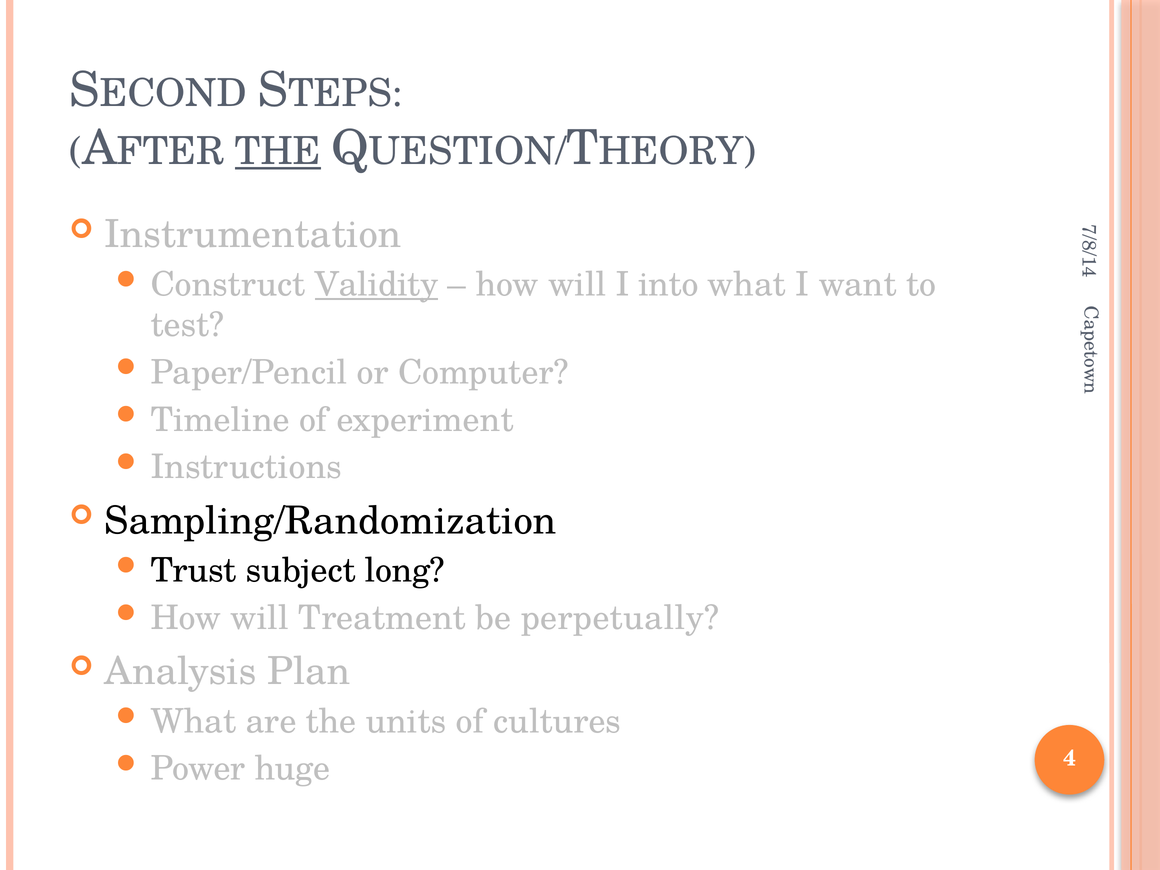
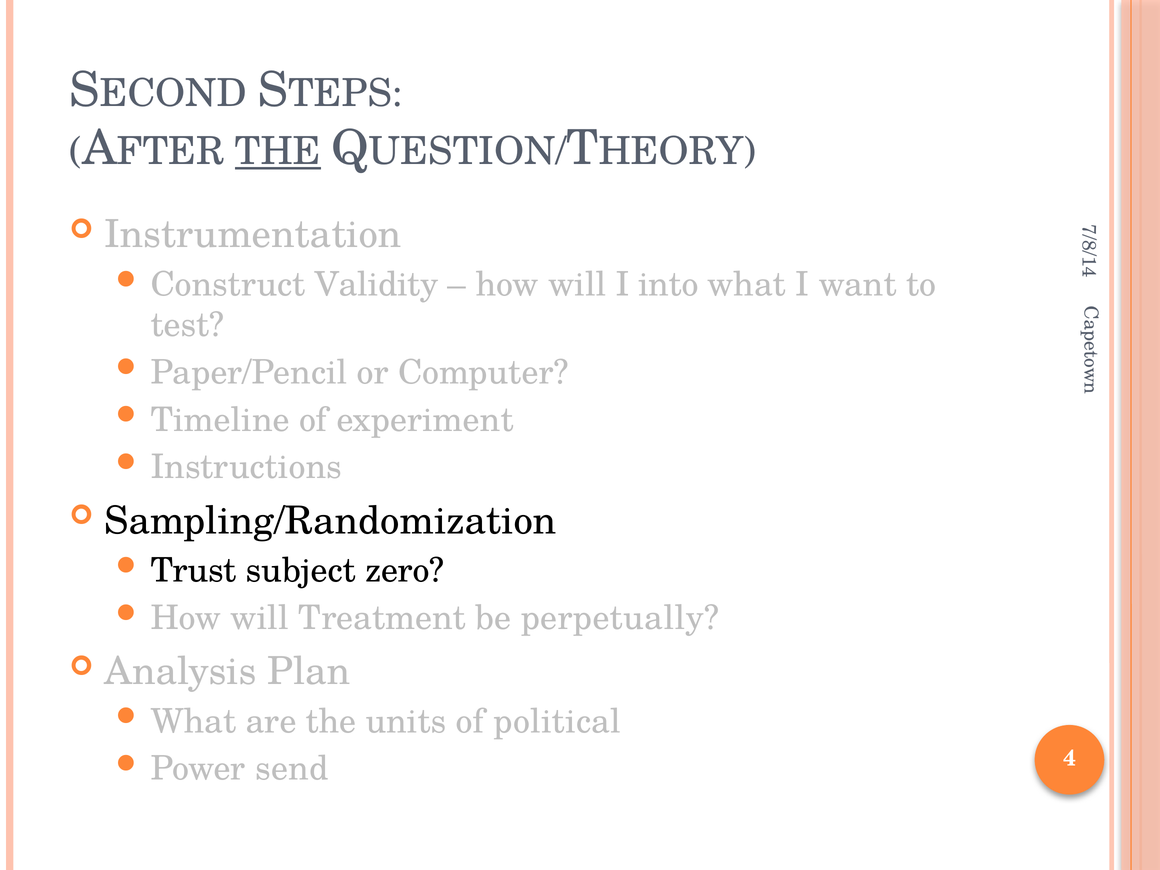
Validity underline: present -> none (377, 285)
long: long -> zero (405, 571)
cultures: cultures -> political (557, 721)
huge: huge -> send (292, 769)
